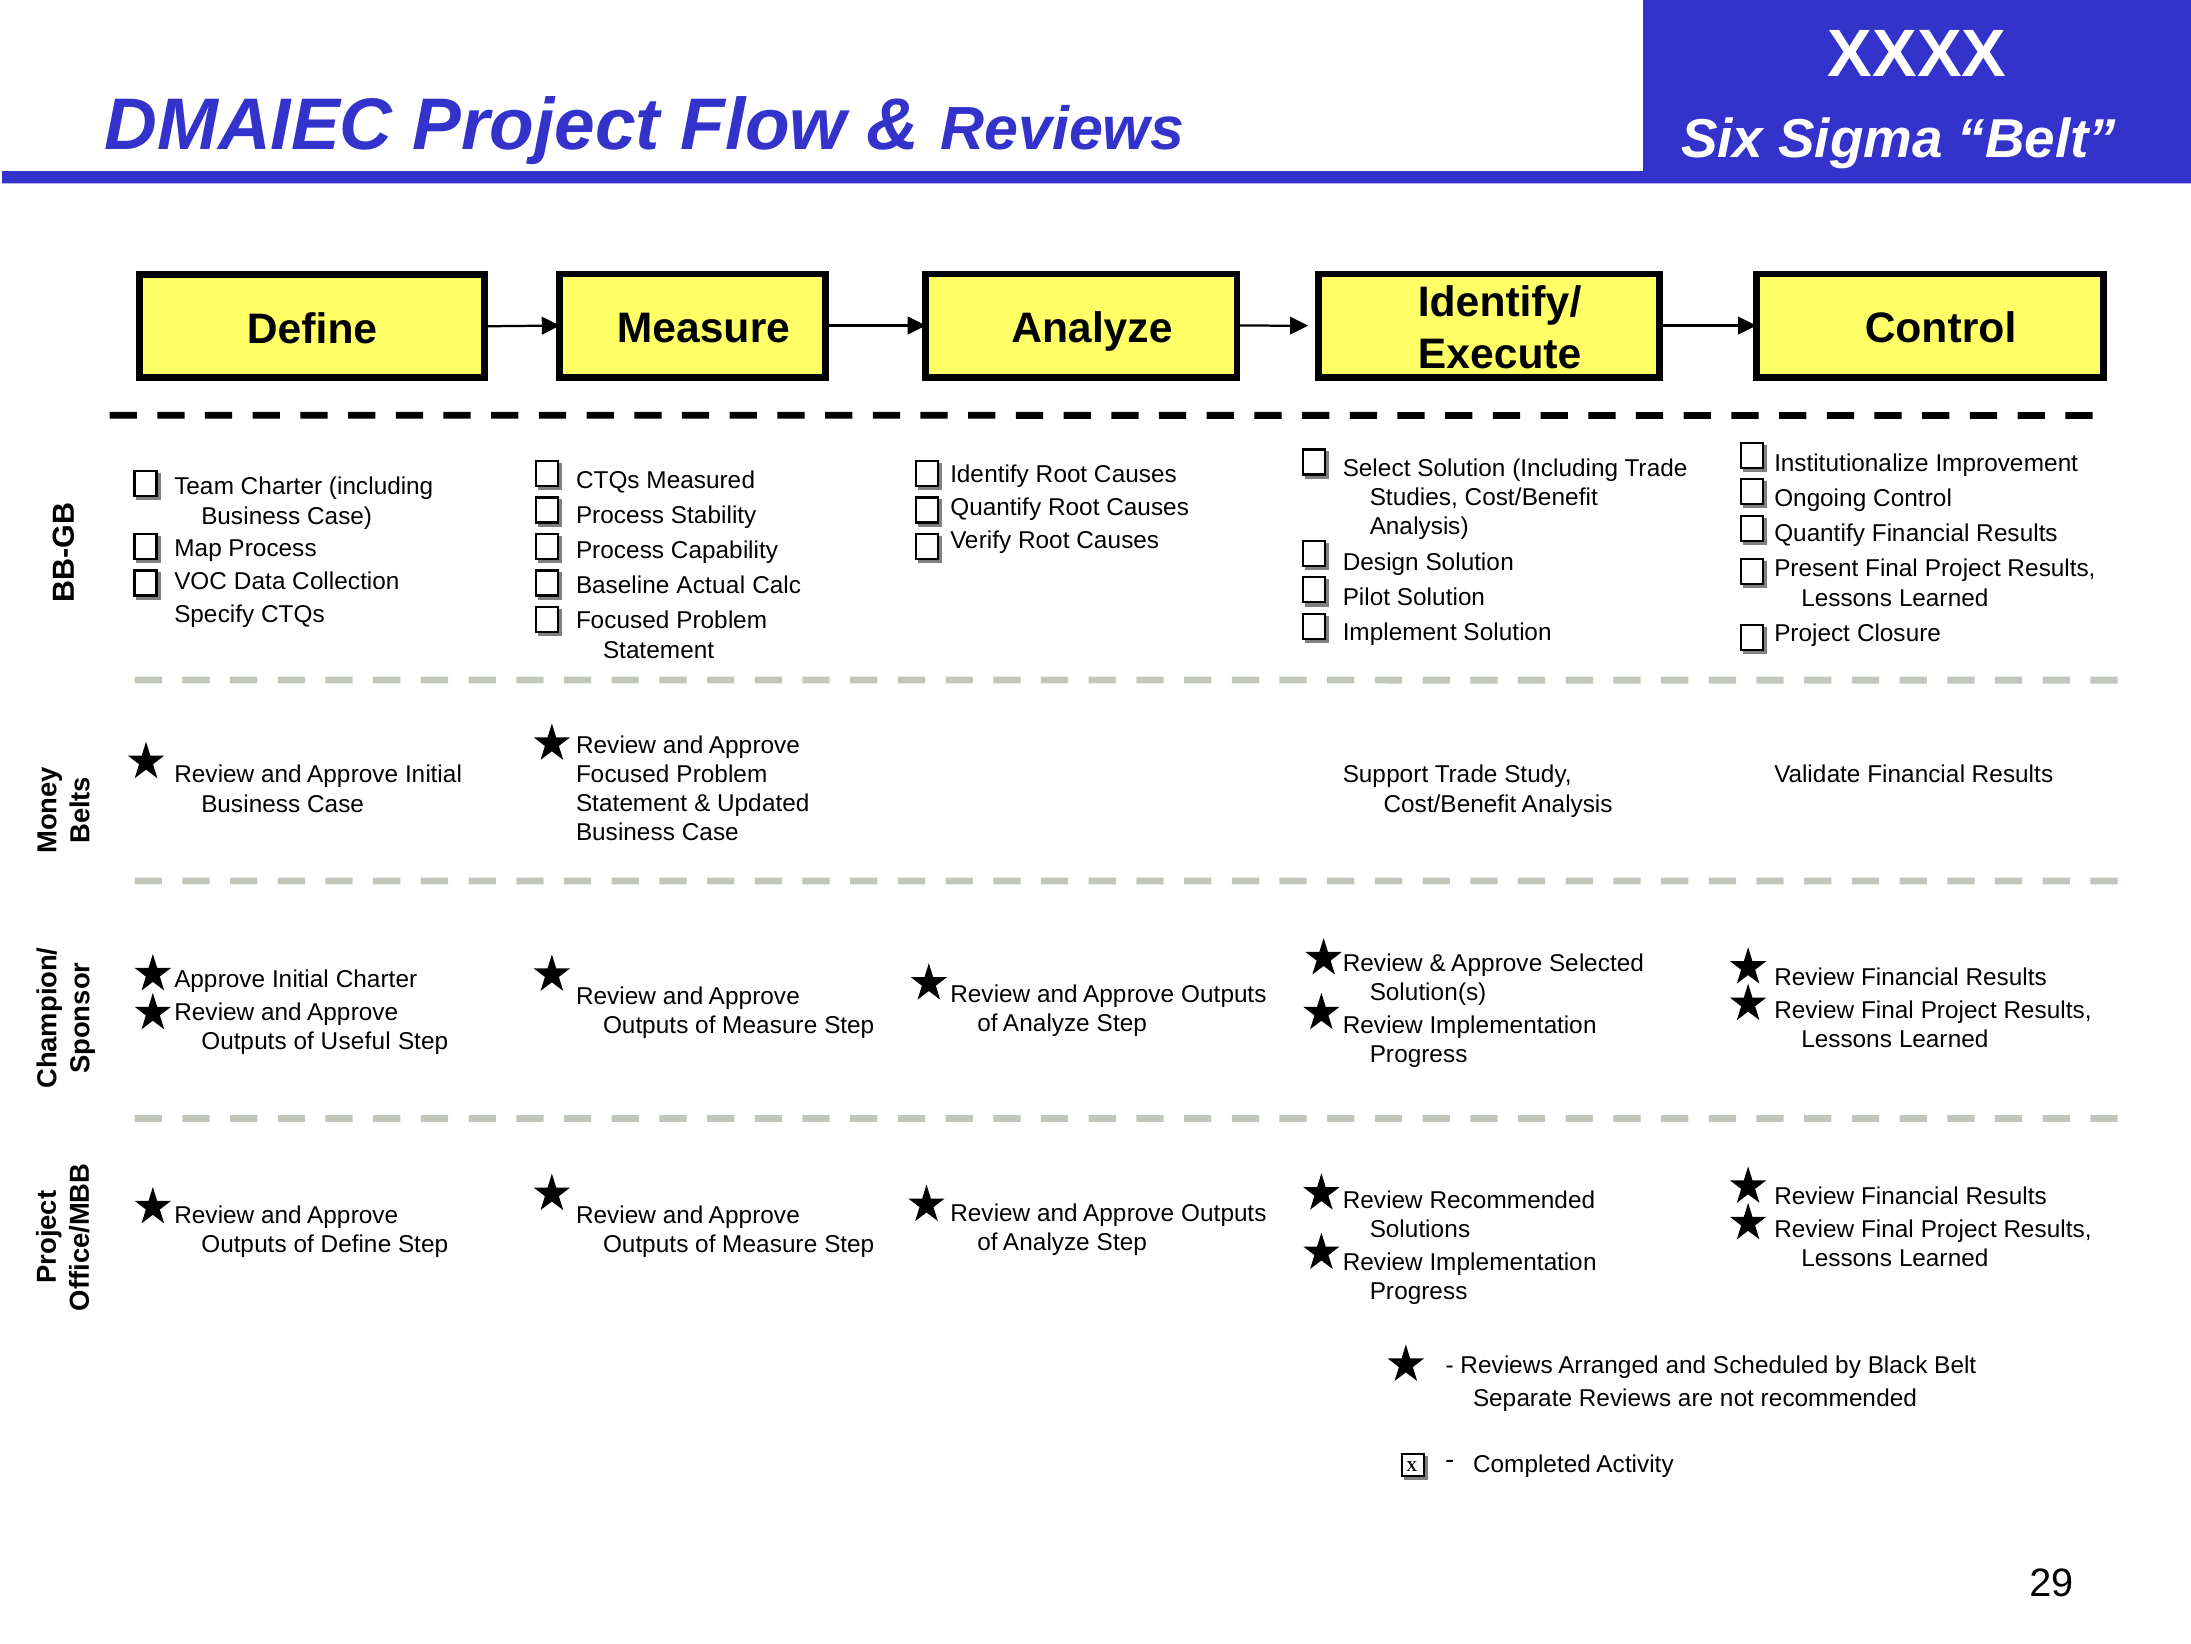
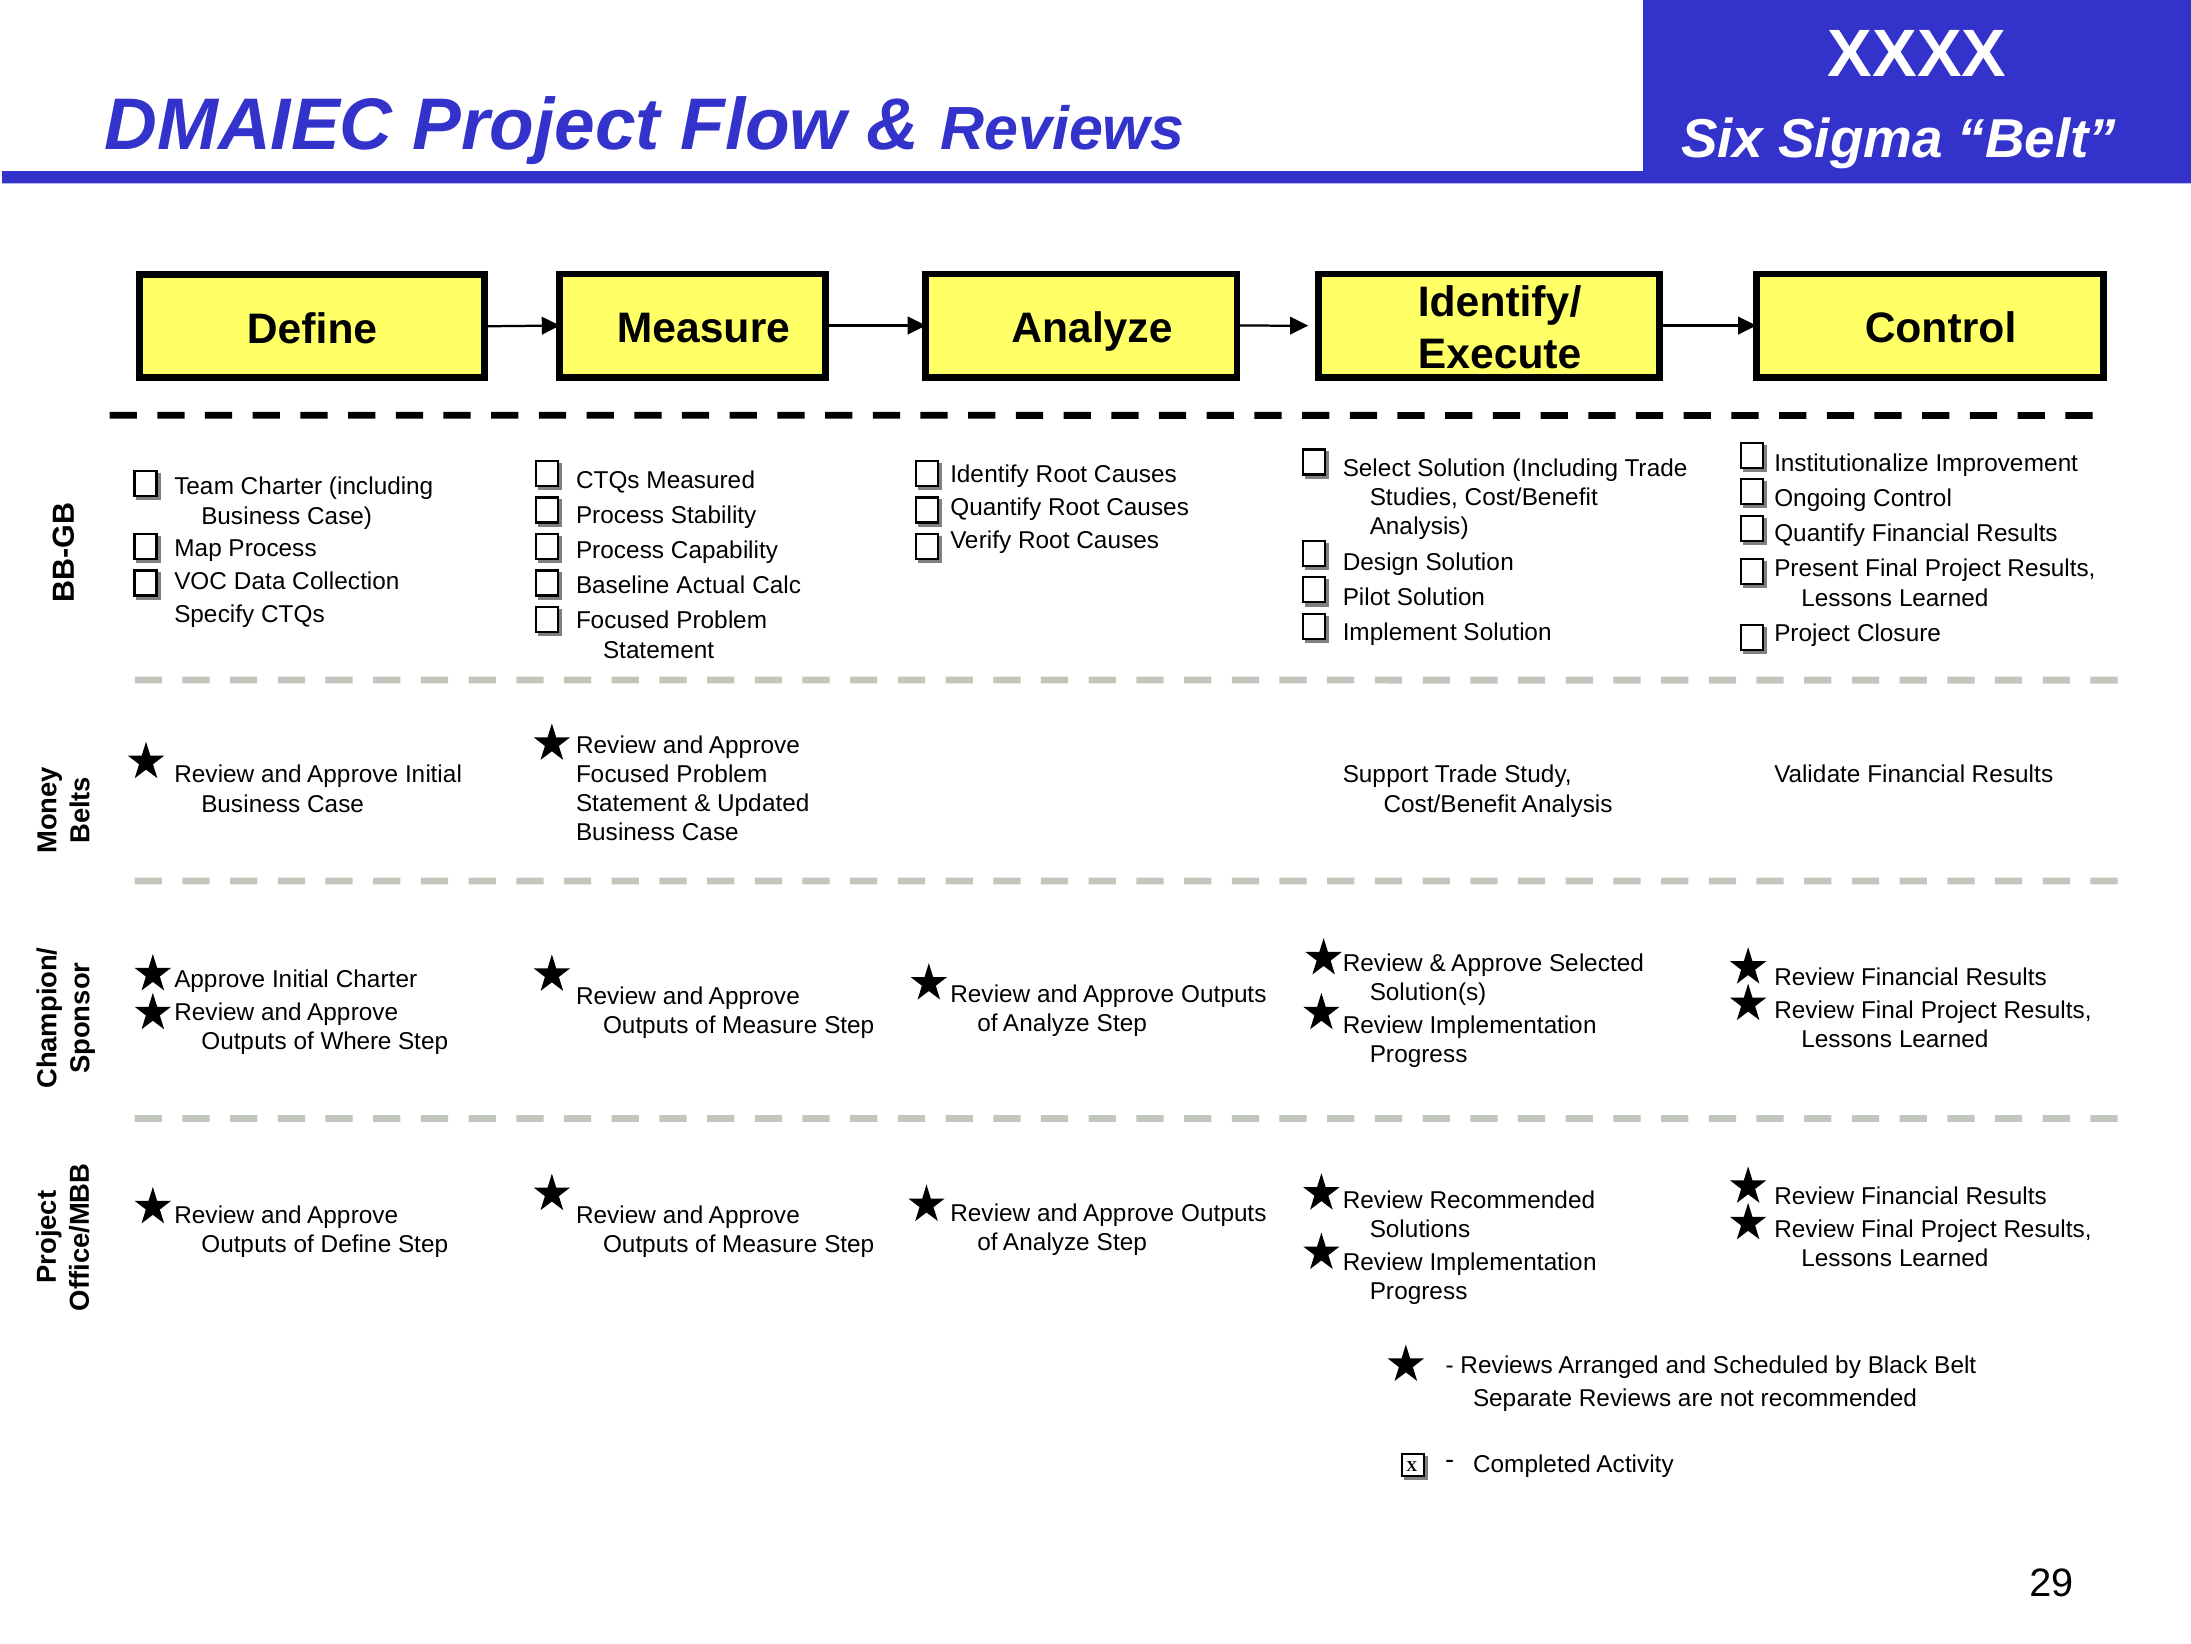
Useful: Useful -> Where (356, 1041)
